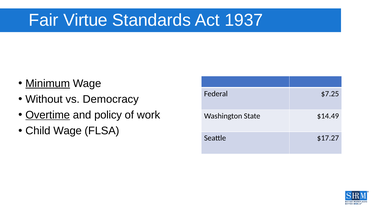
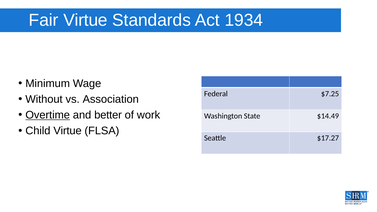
1937: 1937 -> 1934 (244, 20)
Minimum underline: present -> none (48, 83)
Democracy: Democracy -> Association (111, 99)
policy: policy -> better (108, 115)
Child Wage: Wage -> Virtue (68, 131)
